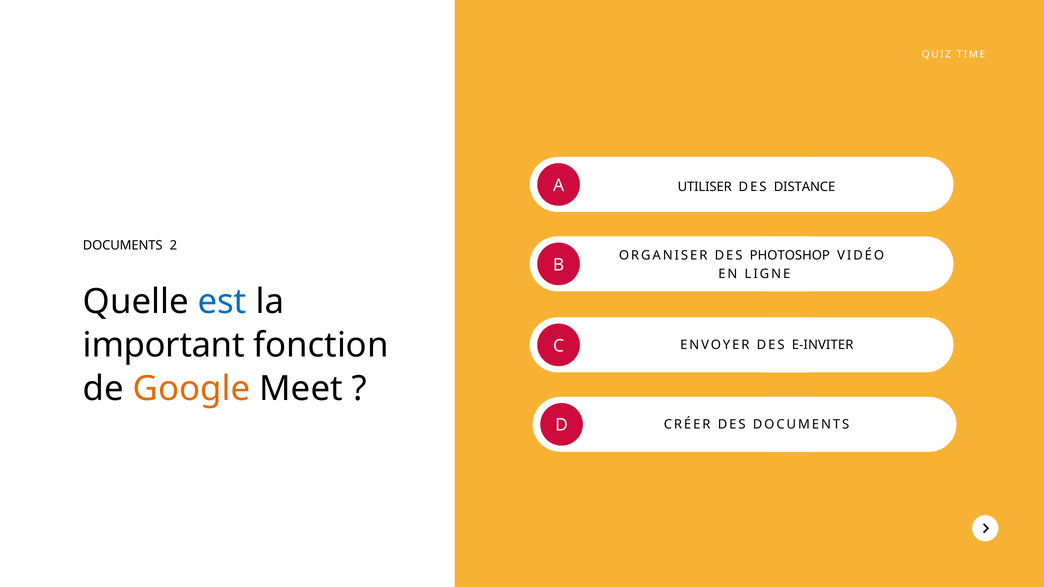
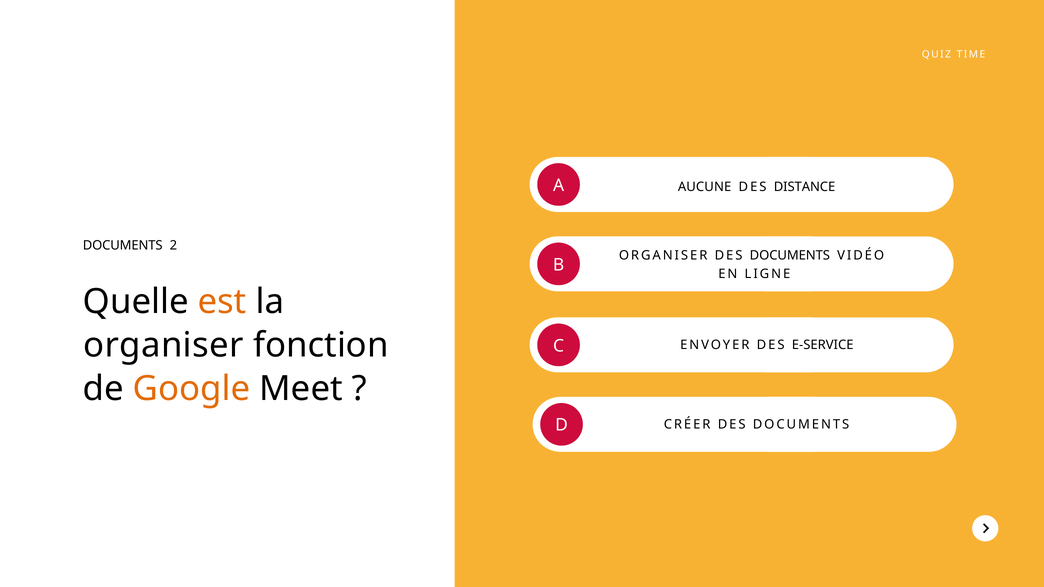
UTILISER: UTILISER -> AUCUNE (705, 187)
ORGANISER DES PHOTOSHOP: PHOTOSHOP -> DOCUMENTS (790, 256)
est colour: blue -> orange (222, 302)
important: important -> organiser (163, 345)
E-INVITER: E-INVITER -> E-SERVICE (823, 345)
